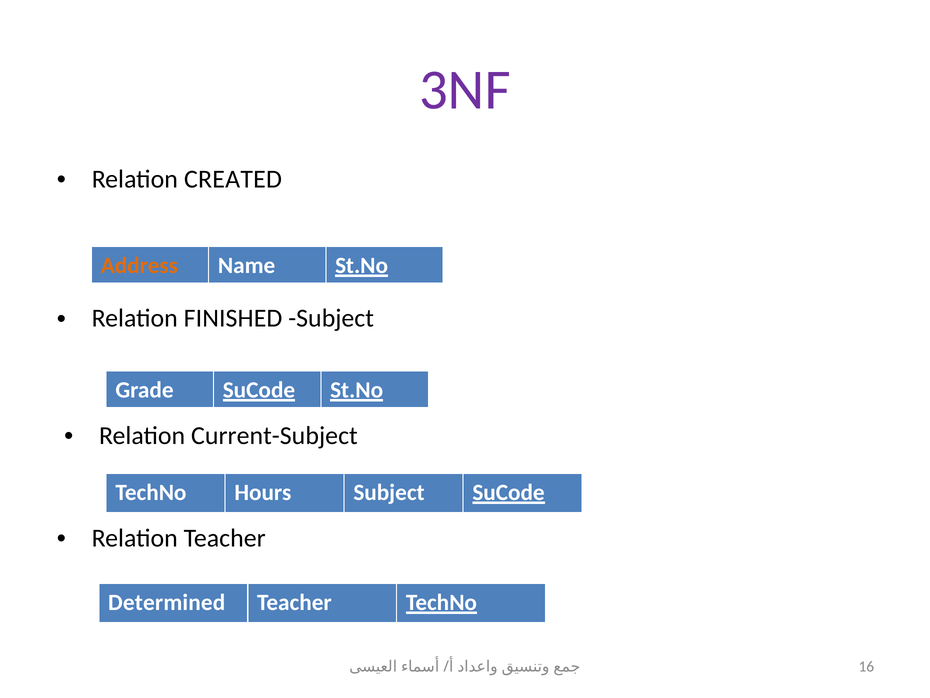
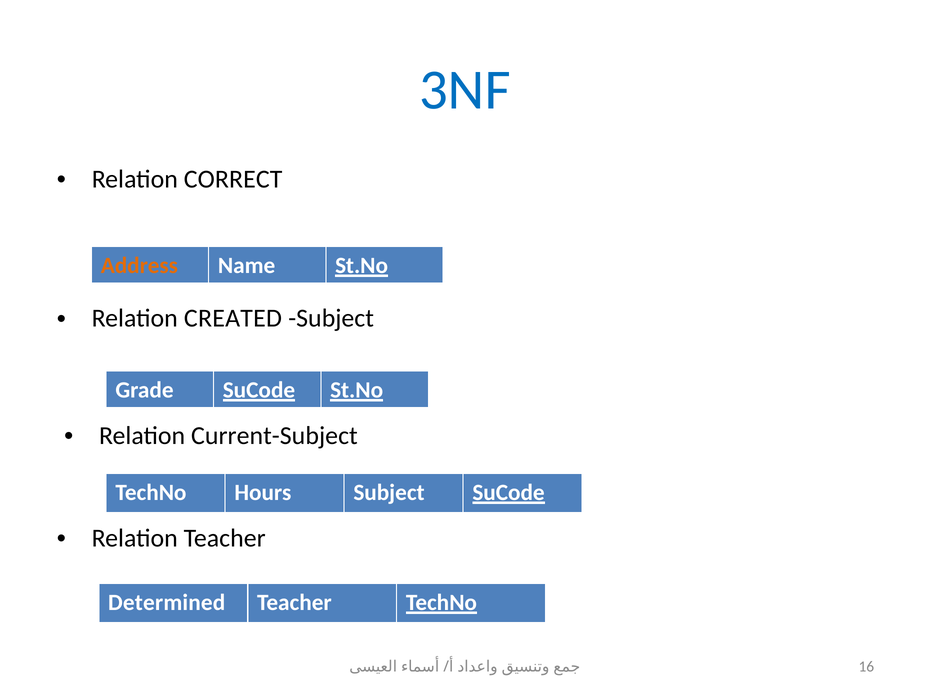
3NF colour: purple -> blue (465, 90)
CREATED: CREATED -> CORRECT (233, 179)
FINISHED: FINISHED -> CREATED (233, 318)
